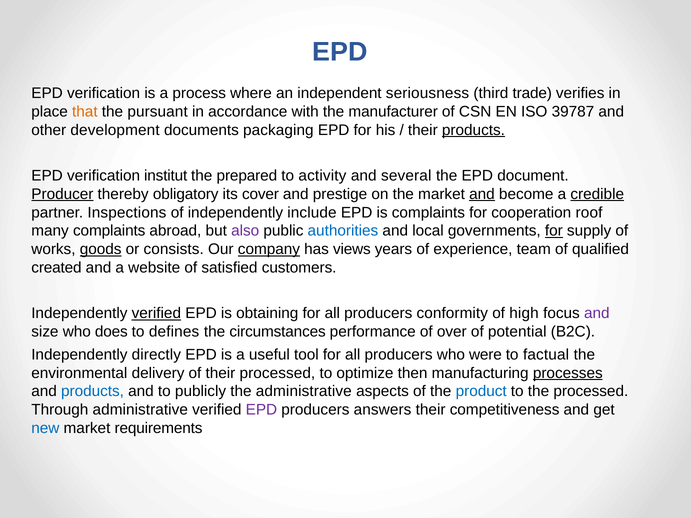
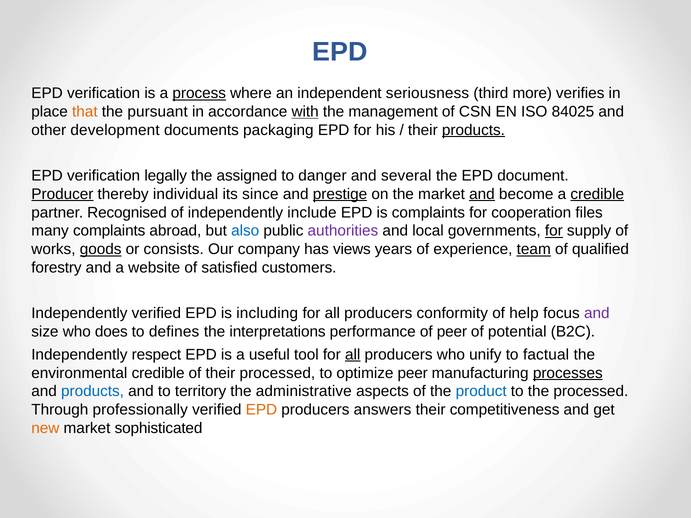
process underline: none -> present (199, 93)
trade: trade -> more (532, 93)
with underline: none -> present (305, 112)
manufacturer: manufacturer -> management (393, 112)
39787: 39787 -> 84025 (573, 112)
institut: institut -> legally (166, 176)
prepared: prepared -> assigned (247, 176)
activity: activity -> danger (322, 176)
obligatory: obligatory -> individual (186, 194)
cover: cover -> since (260, 194)
prestige underline: none -> present (340, 194)
Inspections: Inspections -> Recognised (127, 213)
roof: roof -> files (589, 213)
also colour: purple -> blue (245, 231)
authorities colour: blue -> purple (343, 231)
company underline: present -> none (269, 249)
team underline: none -> present (534, 249)
created: created -> forestry (56, 268)
verified underline: present -> none (156, 314)
obtaining: obtaining -> including (267, 314)
high: high -> help (524, 314)
circumstances: circumstances -> interpretations (278, 332)
of over: over -> peer (452, 332)
directly: directly -> respect (156, 355)
all underline: none -> present (353, 355)
were: were -> unify (485, 355)
environmental delivery: delivery -> credible (158, 373)
optimize then: then -> peer (413, 373)
publicly: publicly -> territory (201, 392)
Through administrative: administrative -> professionally (140, 410)
EPD colour: purple -> orange (261, 410)
new colour: blue -> orange (45, 428)
requirements: requirements -> sophisticated (159, 428)
